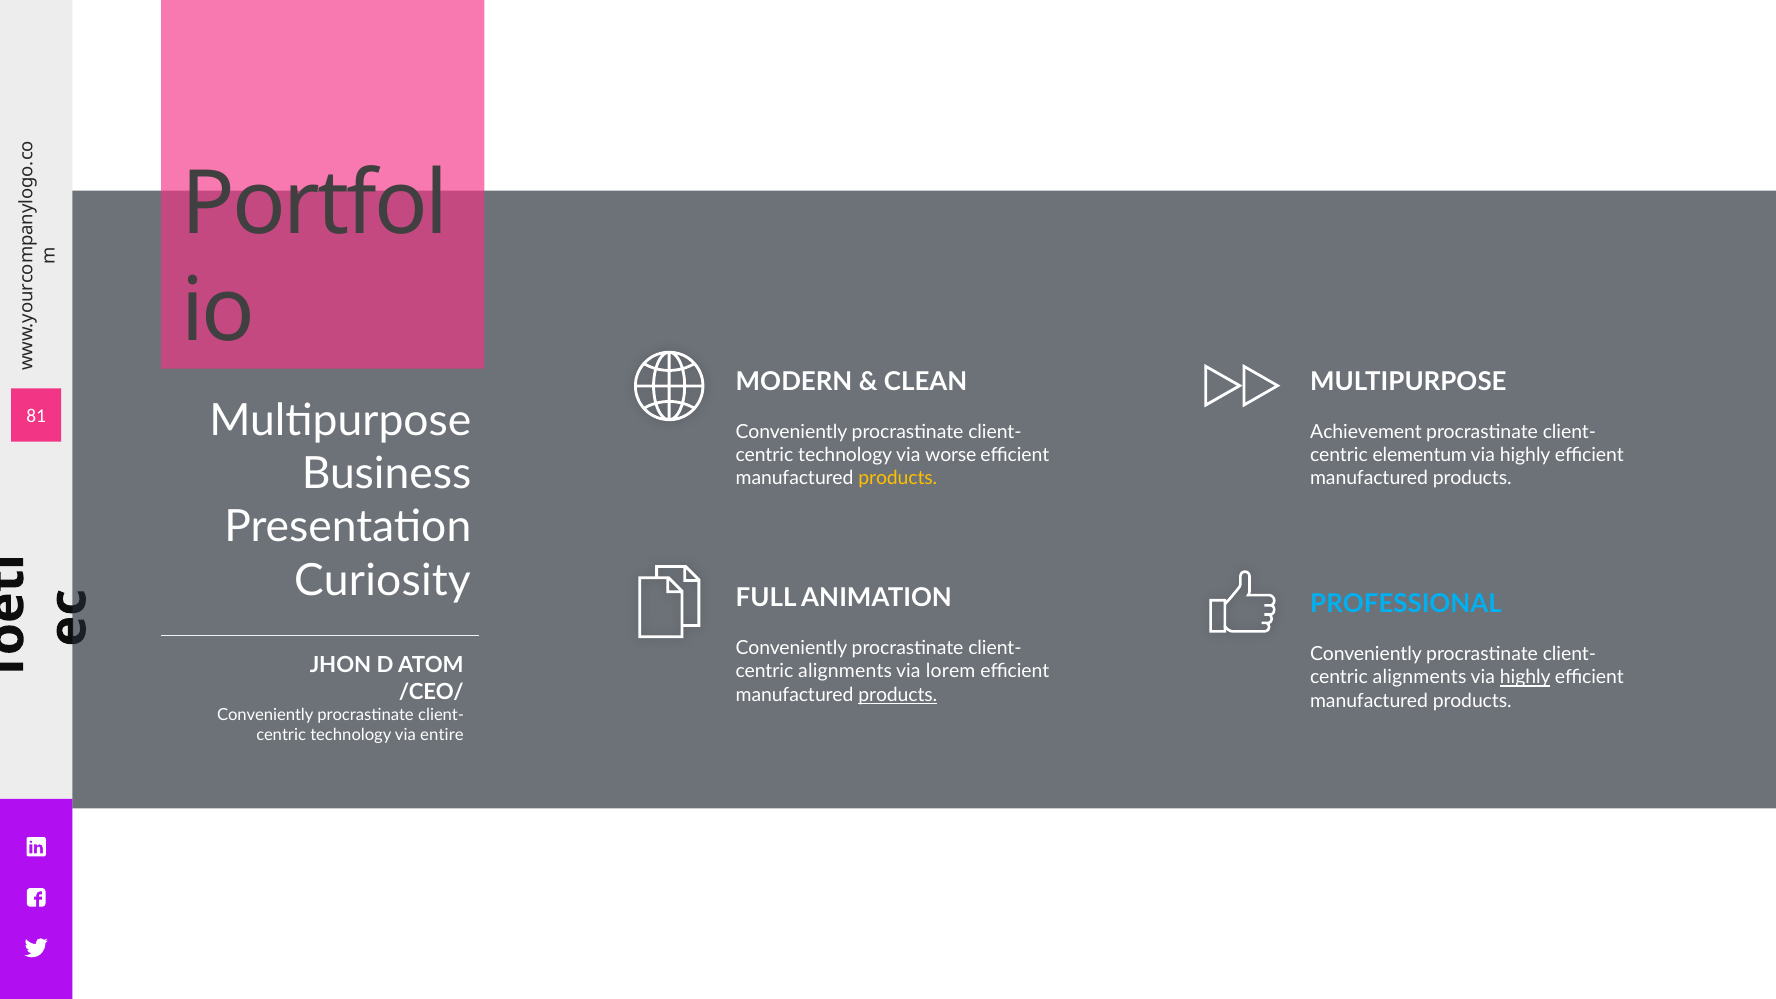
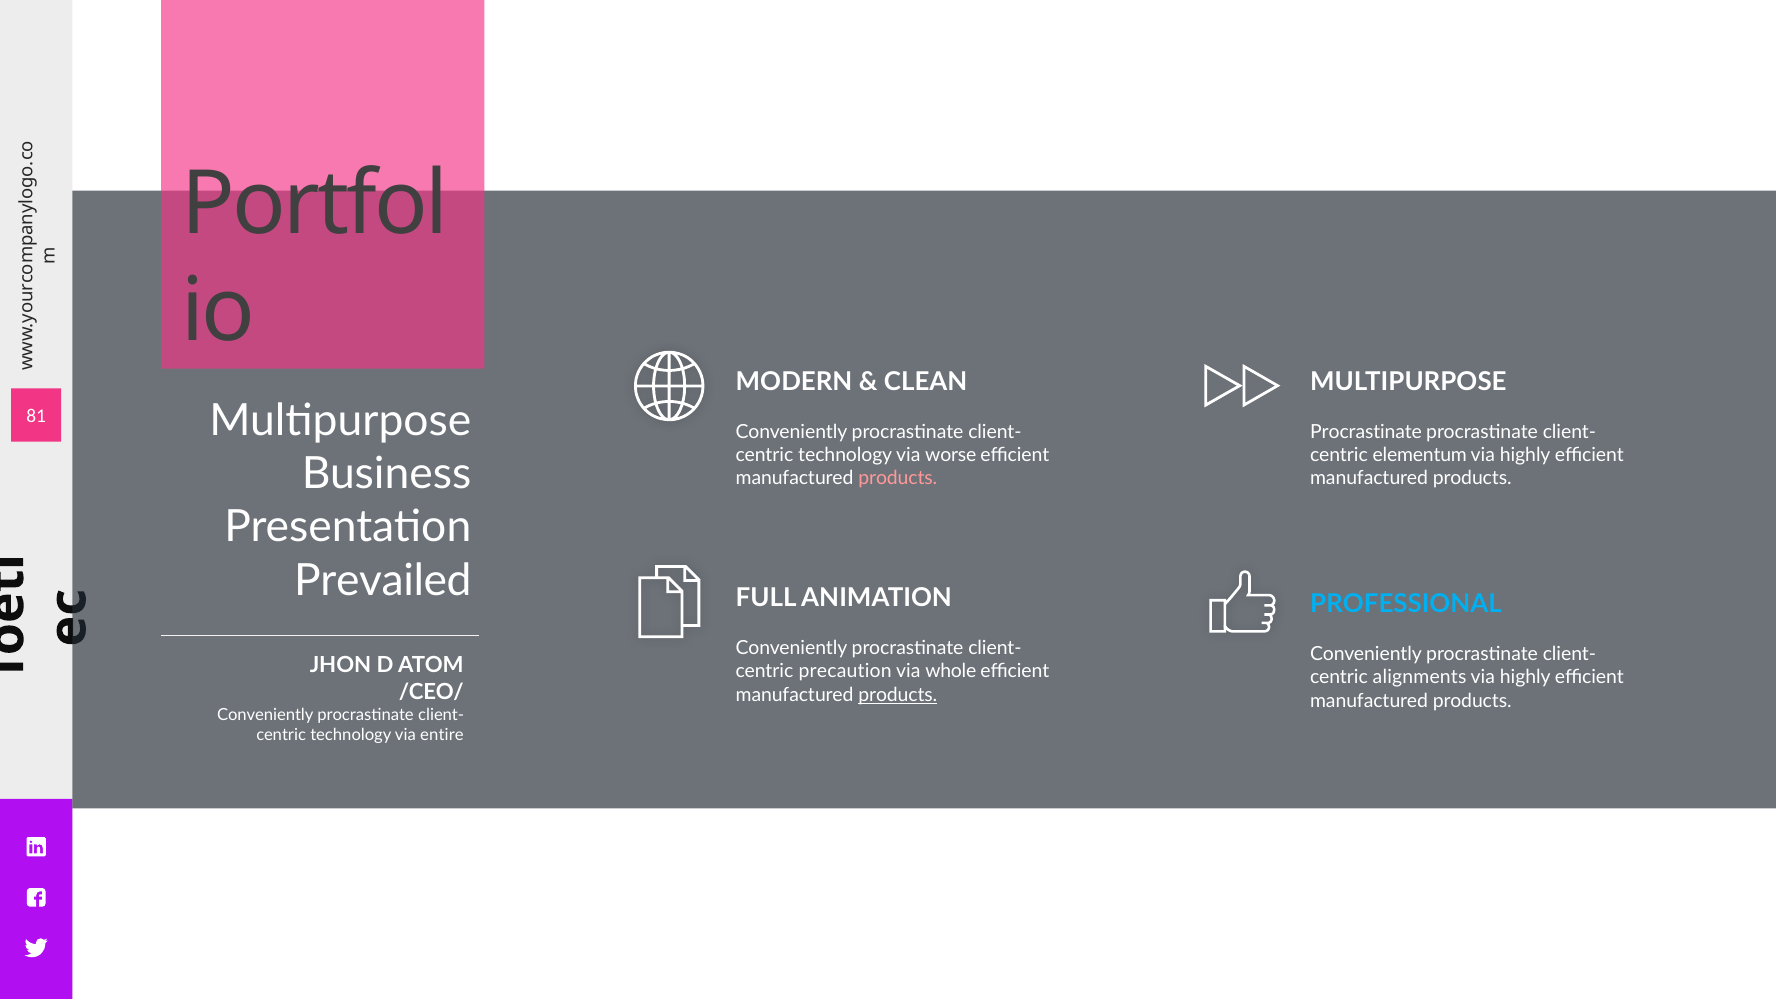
Achievement: Achievement -> Procrastinate (1366, 432)
products colour: yellow -> pink (898, 478)
Curiosity: Curiosity -> Prevailed (383, 580)
alignments: alignments -> precaution (845, 671)
lorem: lorem -> whole (951, 671)
highly underline: present -> none (1525, 678)
